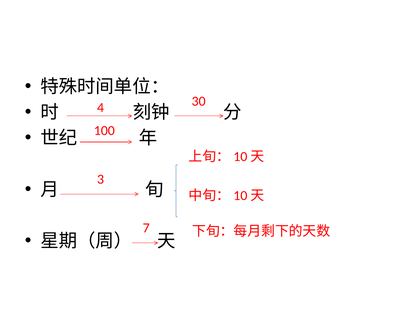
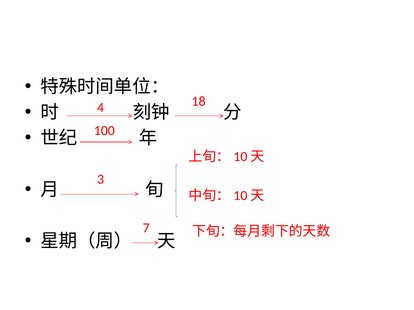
30: 30 -> 18 (199, 101)
